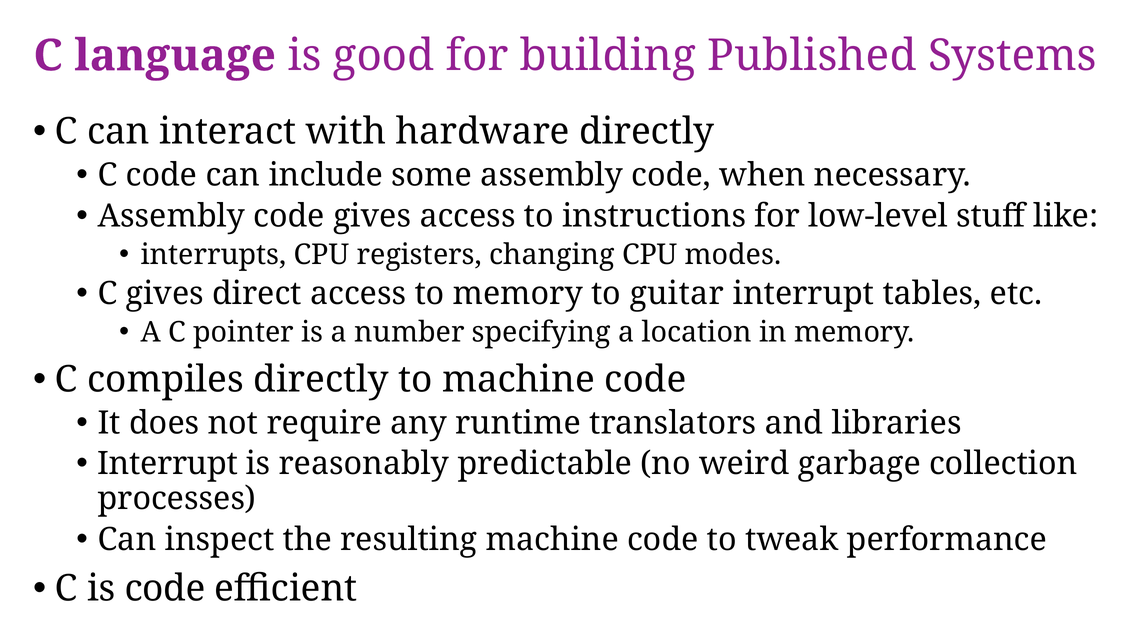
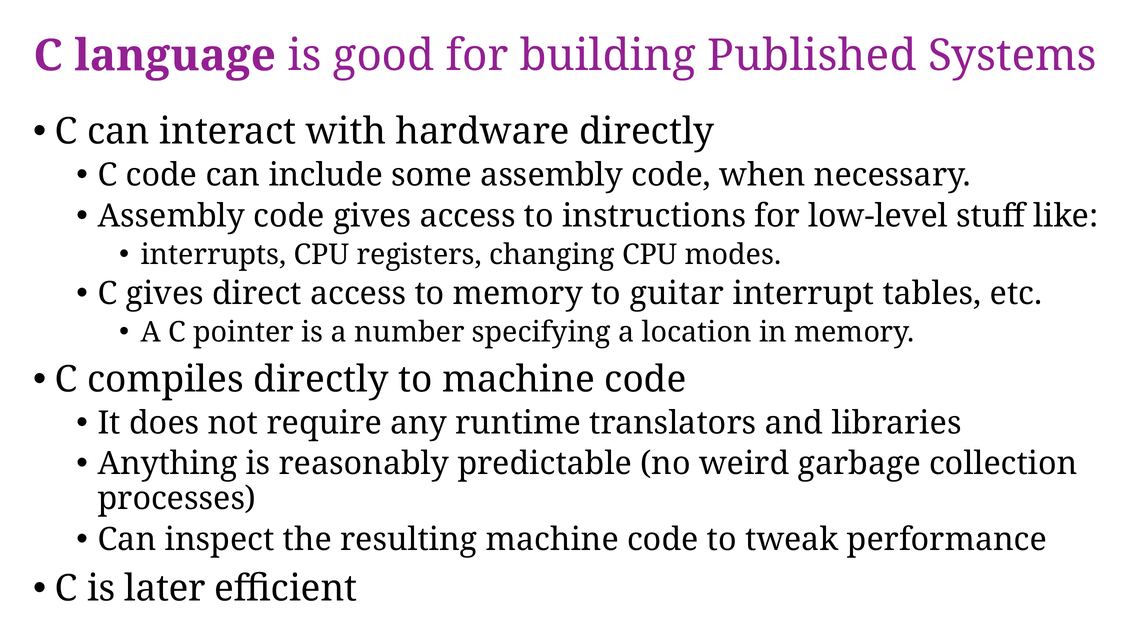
Interrupt: Interrupt -> Anything (168, 464)
is code: code -> later (165, 589)
